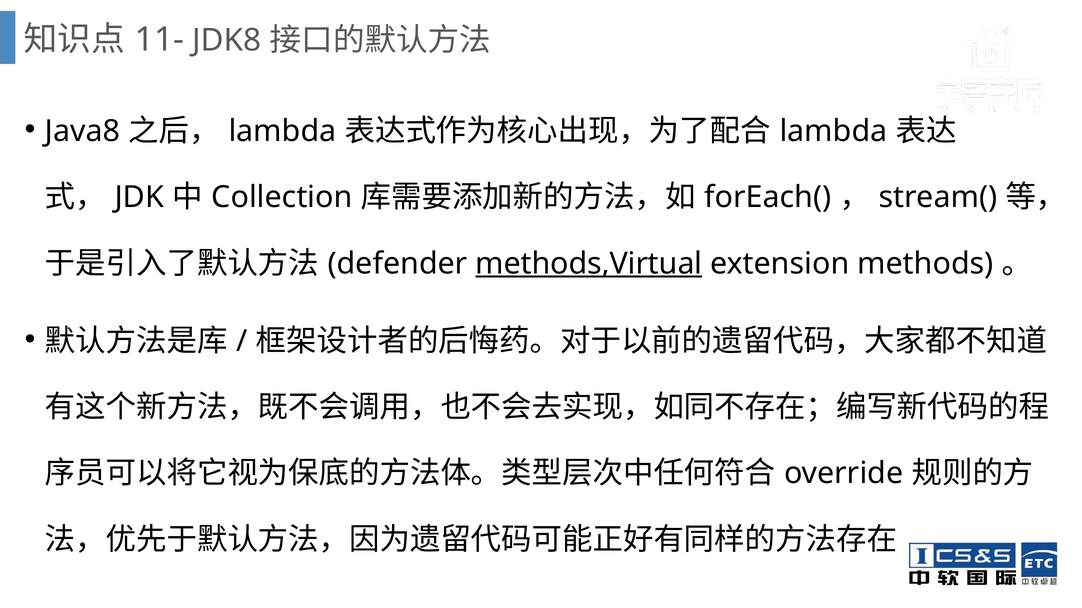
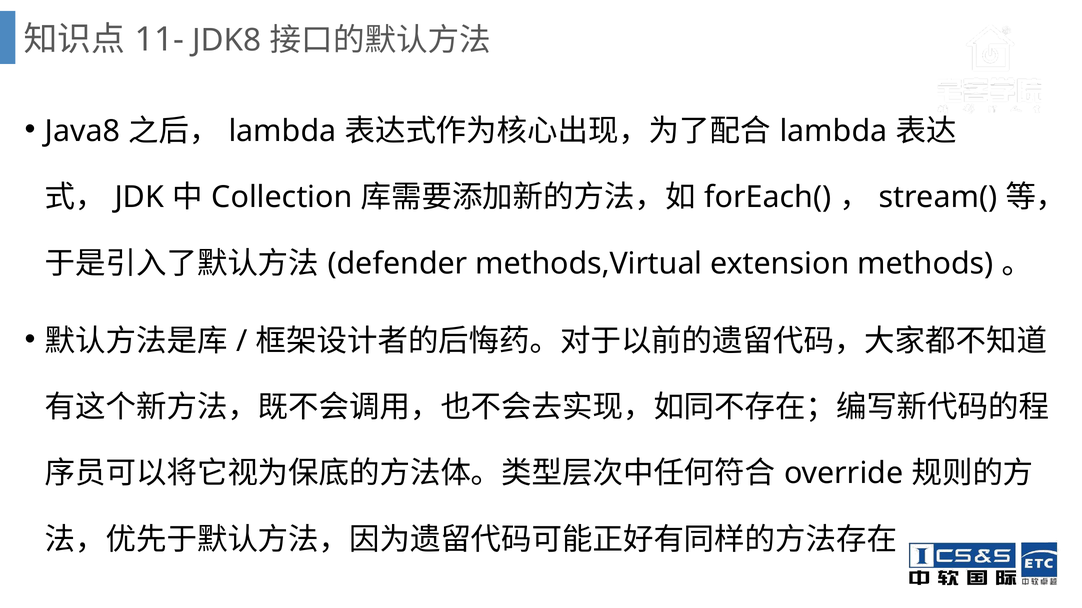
methods,Virtual underline: present -> none (589, 264)
